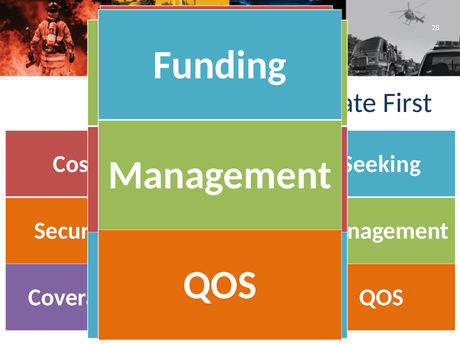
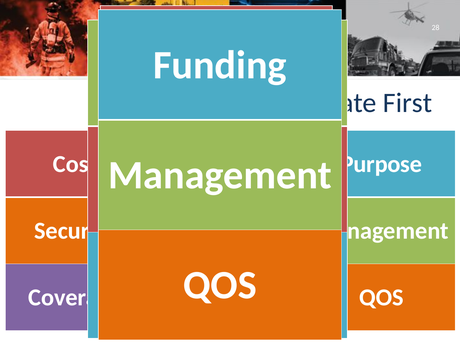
Seeking: Seeking -> Purpose (381, 164)
